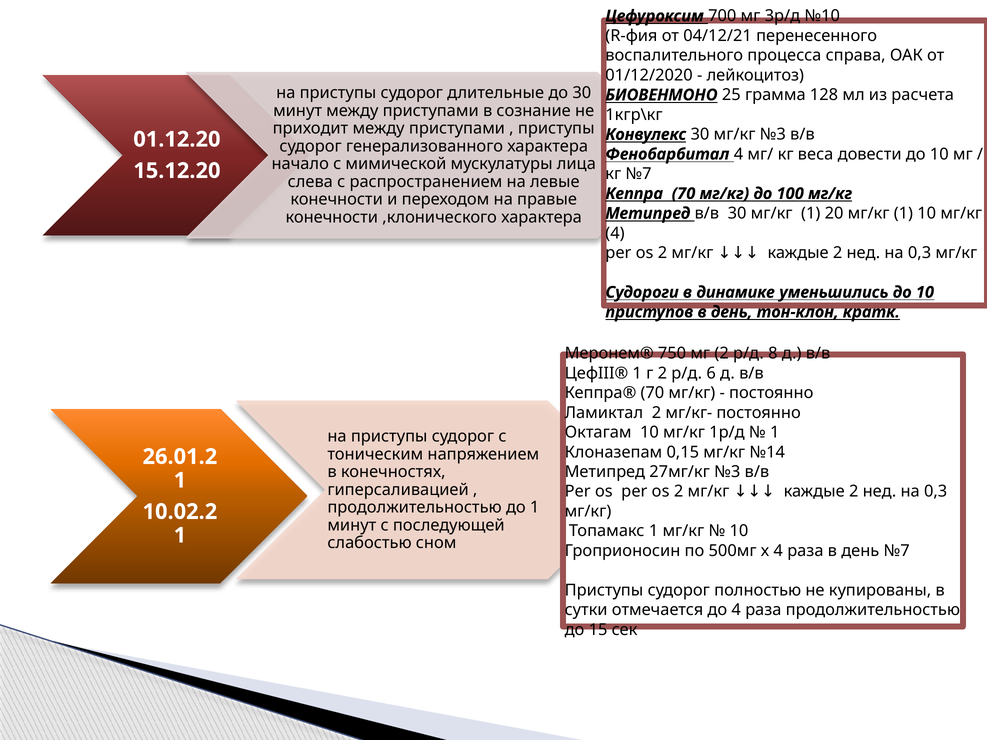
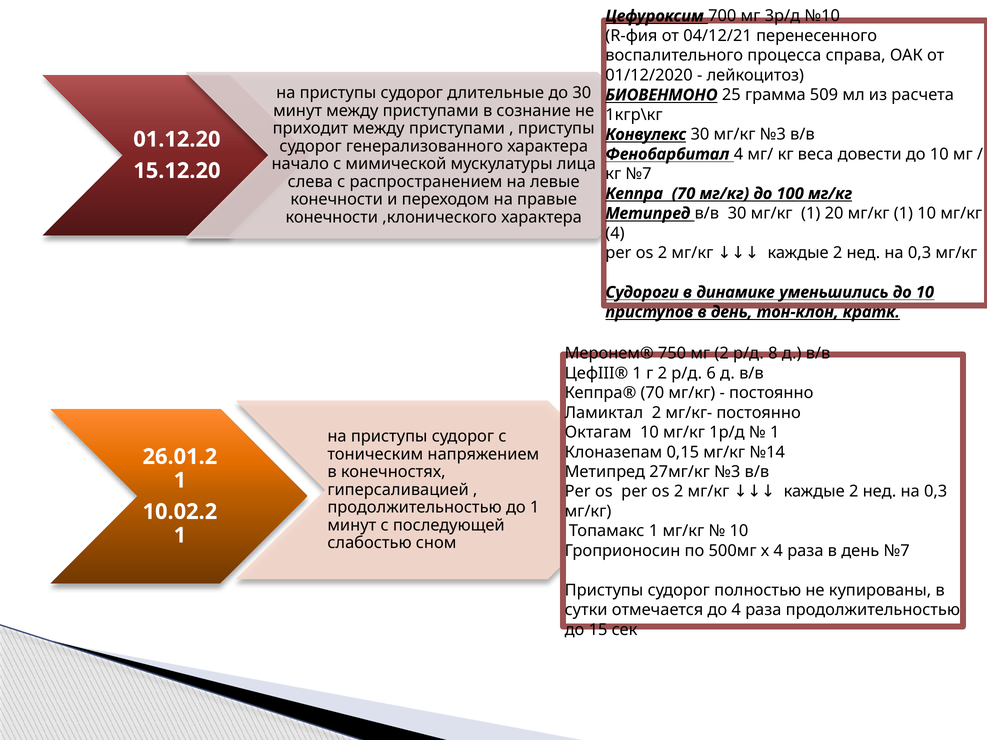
128: 128 -> 509 (824, 95)
